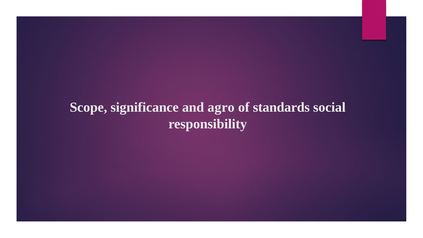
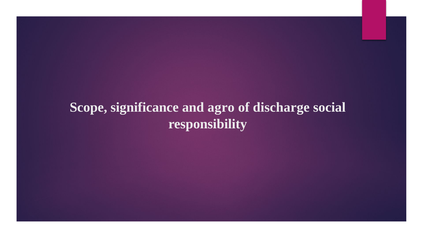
standards: standards -> discharge (281, 107)
